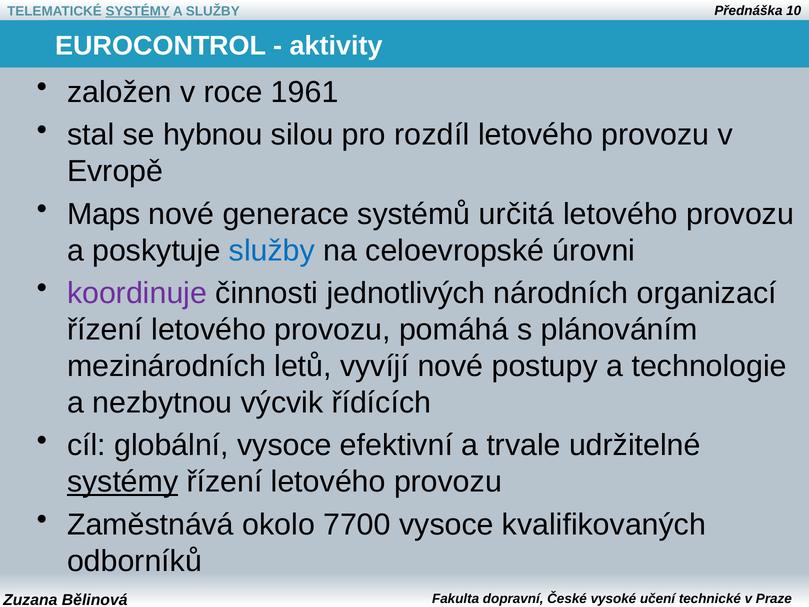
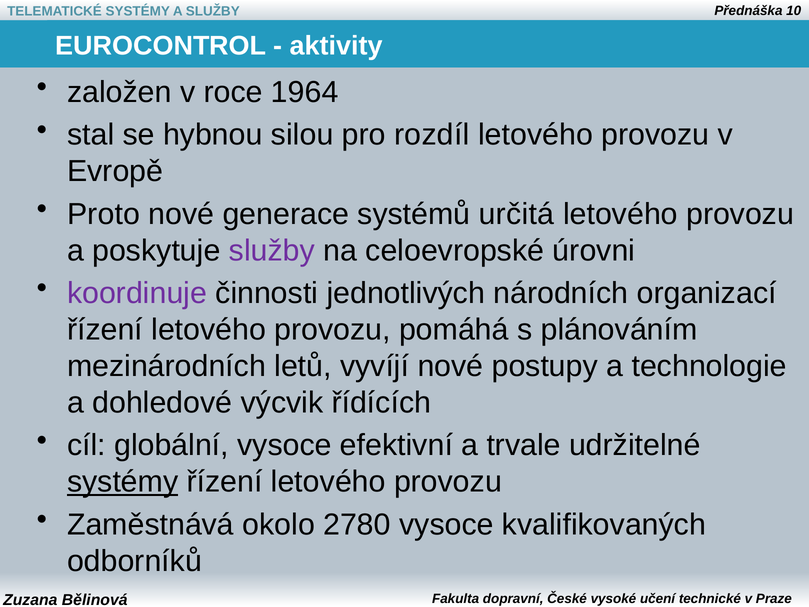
SYSTÉMY underline: present -> none (138, 11)
1961: 1961 -> 1964 (305, 92)
Maps: Maps -> Proto (104, 214)
služby colour: blue -> purple (272, 250)
nezbytnou: nezbytnou -> dohledové (162, 402)
7700: 7700 -> 2780 (357, 524)
